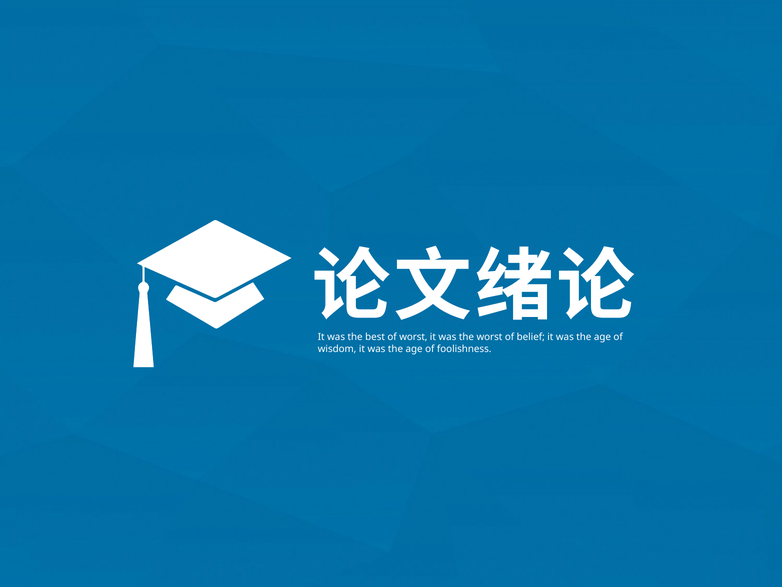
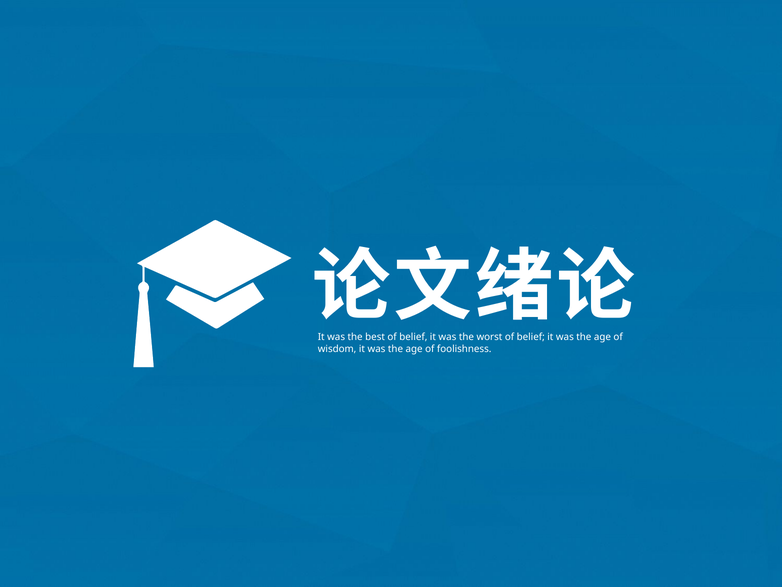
best of worst: worst -> belief (413, 337)
